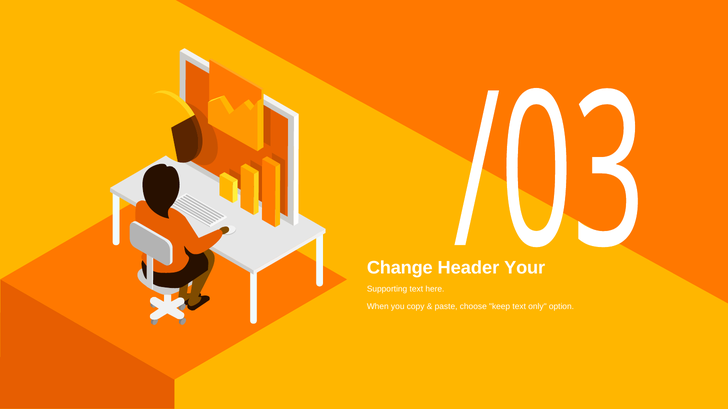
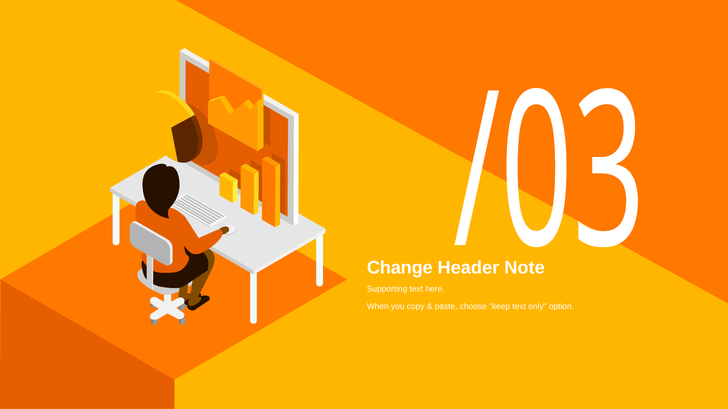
Your: Your -> Note (525, 268)
